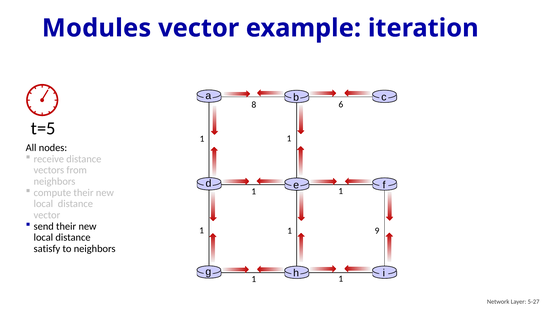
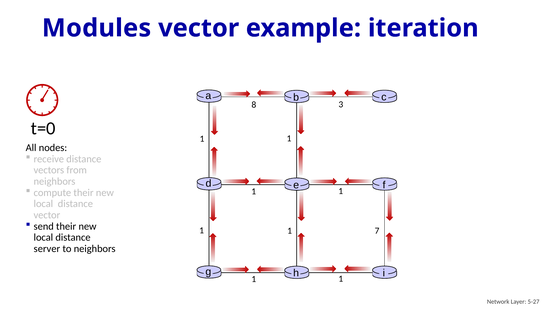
6: 6 -> 3 (341, 104)
t=5: t=5 -> t=0 (43, 128)
9: 9 -> 7 (377, 230)
satisfy: satisfy -> server (47, 248)
